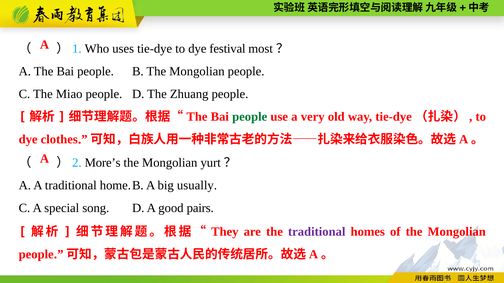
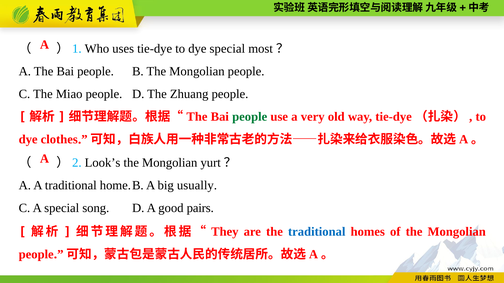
dye festival: festival -> special (227, 49)
More’s: More’s -> Look’s (103, 163)
traditional colour: purple -> blue (317, 232)
